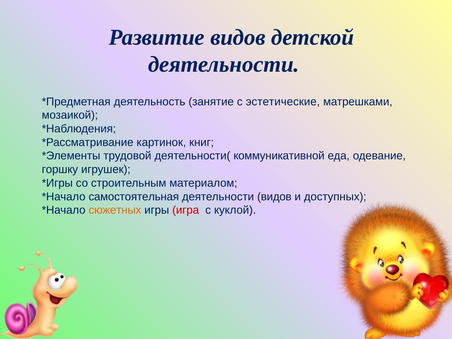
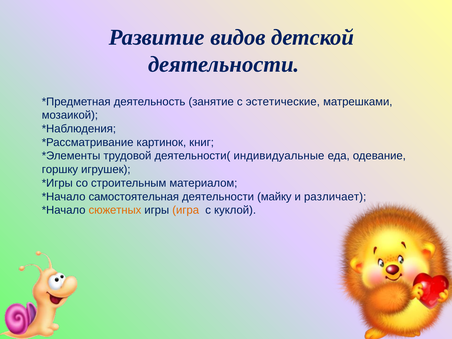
коммуникативной: коммуникативной -> индивидуальные (279, 156)
деятельности видов: видов -> майку (274, 197)
доступных: доступных -> различает (335, 197)
игра colour: red -> orange (186, 210)
